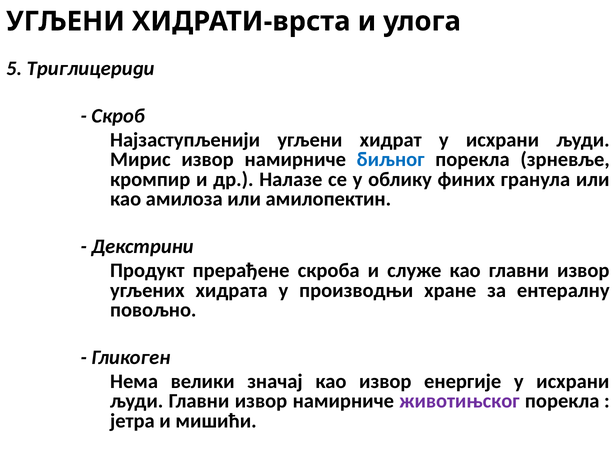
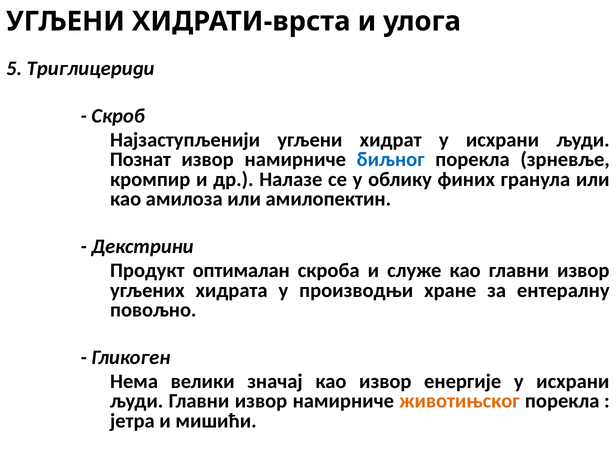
Мирис: Мирис -> Познат (140, 160)
прерађене: прерађене -> оптималан (241, 271)
животињског colour: purple -> orange (460, 401)
